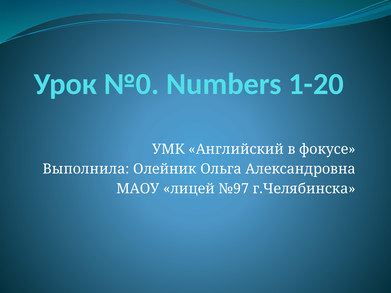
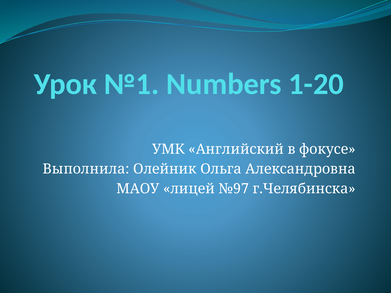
№0: №0 -> №1 (132, 84)
